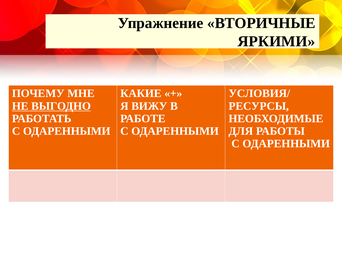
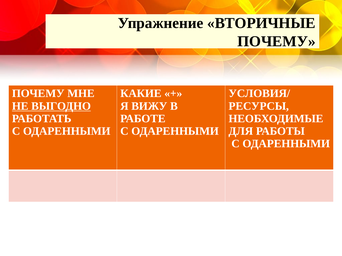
ЯРКИМИ: ЯРКИМИ -> ПОЧЕМУ (276, 42)
